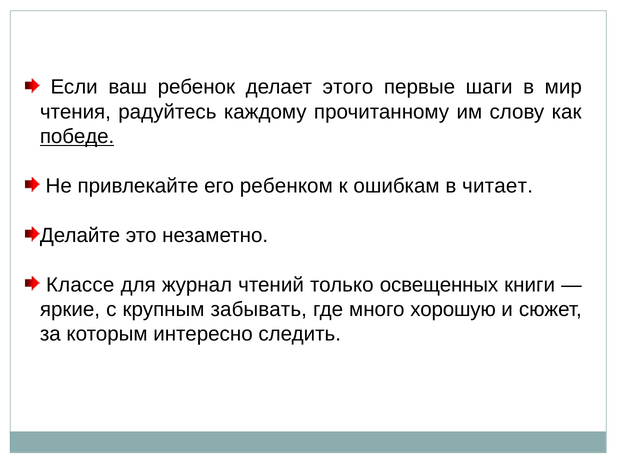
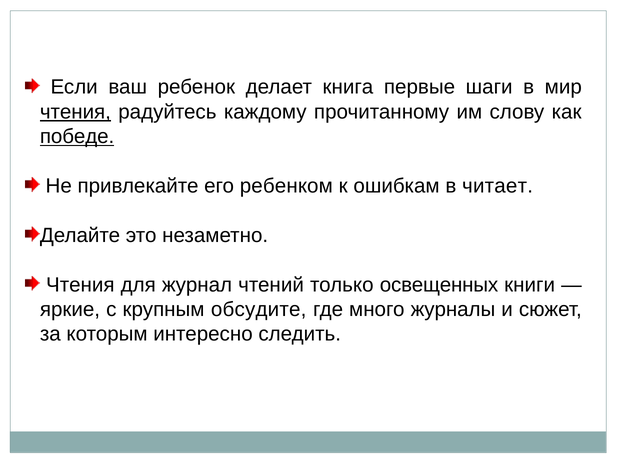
этого: этого -> книга (348, 87)
чтения underline: none -> present (75, 112)
Классе: Классе -> Чтения (80, 285)
забывать: забывать -> обсудите (259, 309)
хорошую: хорошую -> журналы (453, 309)
